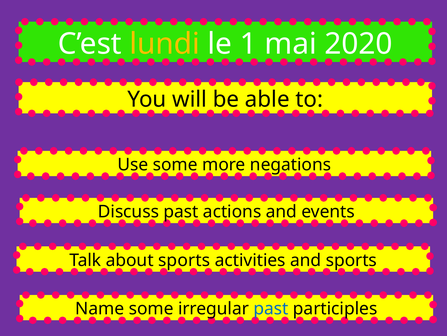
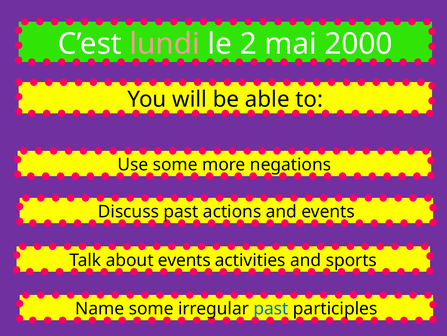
lundi colour: yellow -> pink (165, 44)
1: 1 -> 2 (248, 44)
2020: 2020 -> 2000 (359, 44)
about sports: sports -> events (184, 260)
